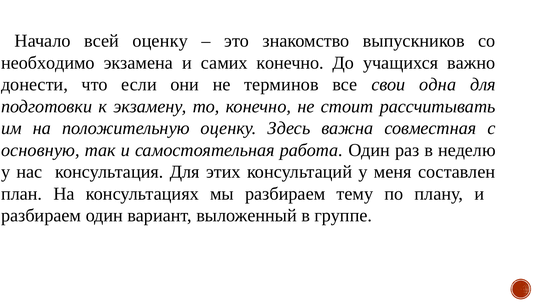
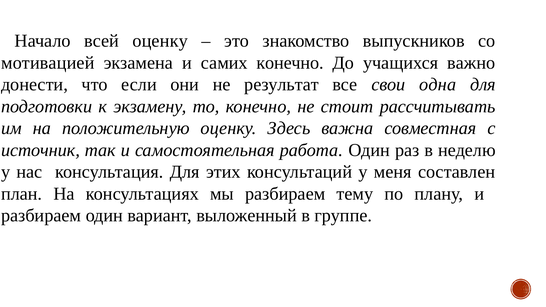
необходимо: необходимо -> мотивацией (48, 63)
терминов: терминов -> результат (282, 85)
основную: основную -> источник (40, 150)
